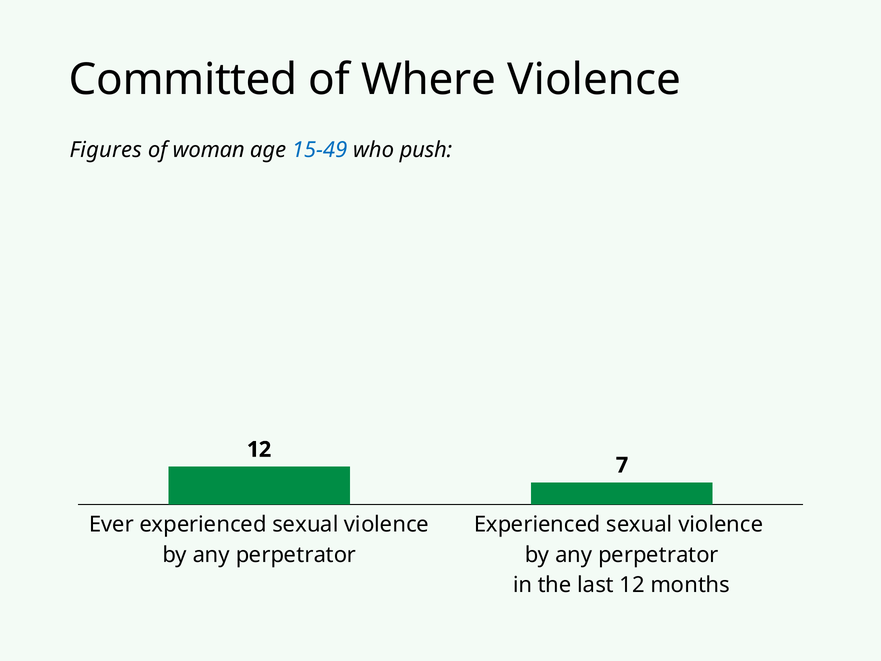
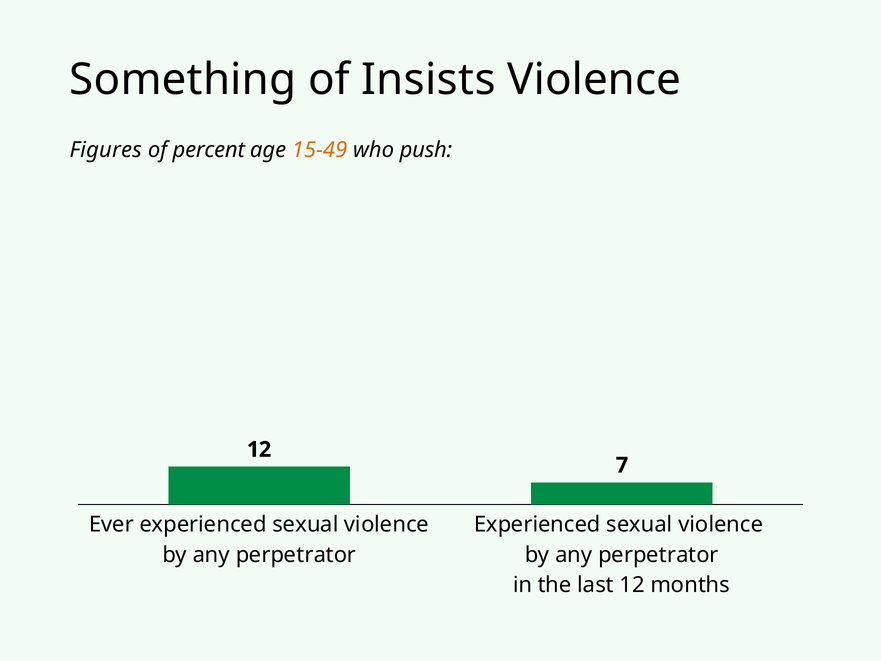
Committed: Committed -> Something (183, 80)
Where: Where -> Insists (428, 80)
woman: woman -> percent (209, 150)
15-49 colour: blue -> orange (320, 150)
